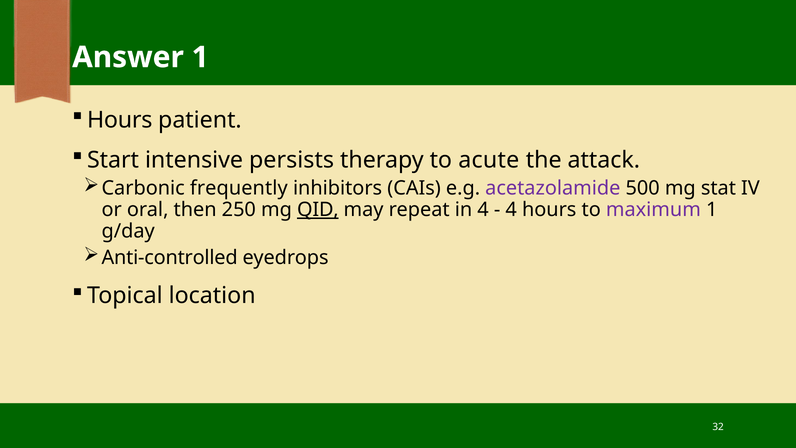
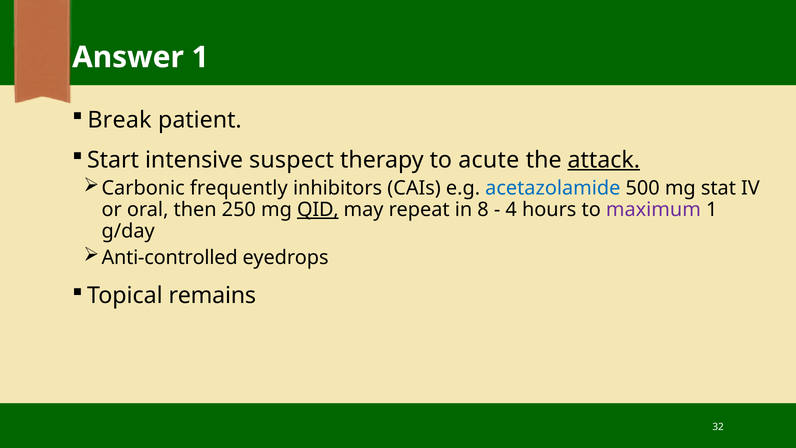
Hours: Hours -> Break (119, 120)
persists: persists -> suspect (291, 160)
attack underline: none -> present (604, 160)
acetazolamide colour: purple -> blue (553, 188)
in 4: 4 -> 8 (483, 210)
location: location -> remains (212, 296)
